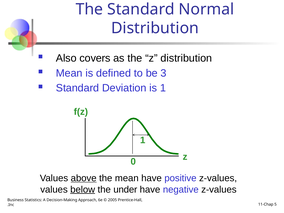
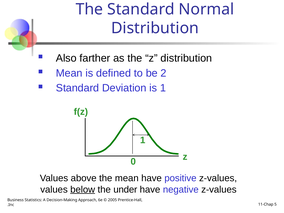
covers: covers -> farther (95, 58)
3: 3 -> 2 (164, 73)
above underline: present -> none (84, 178)
